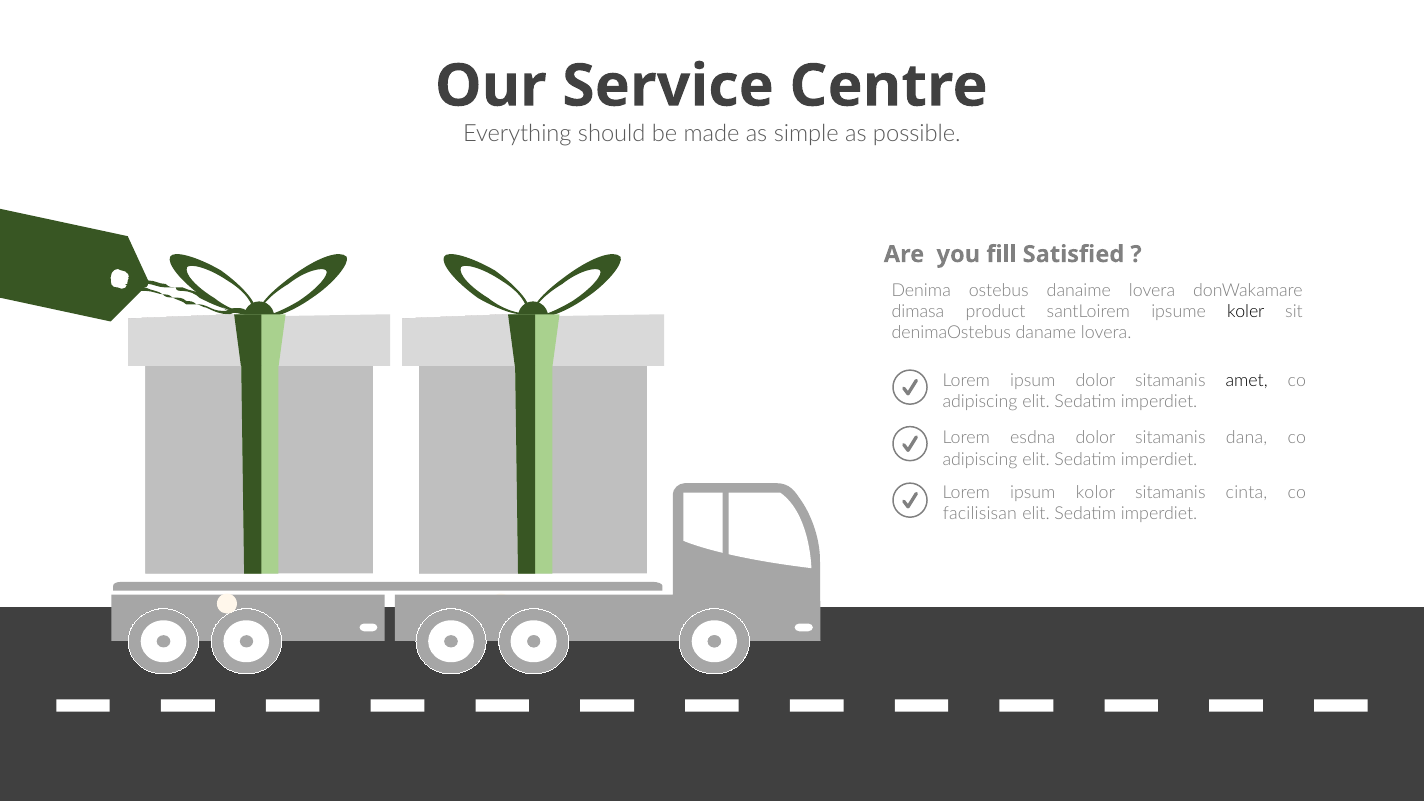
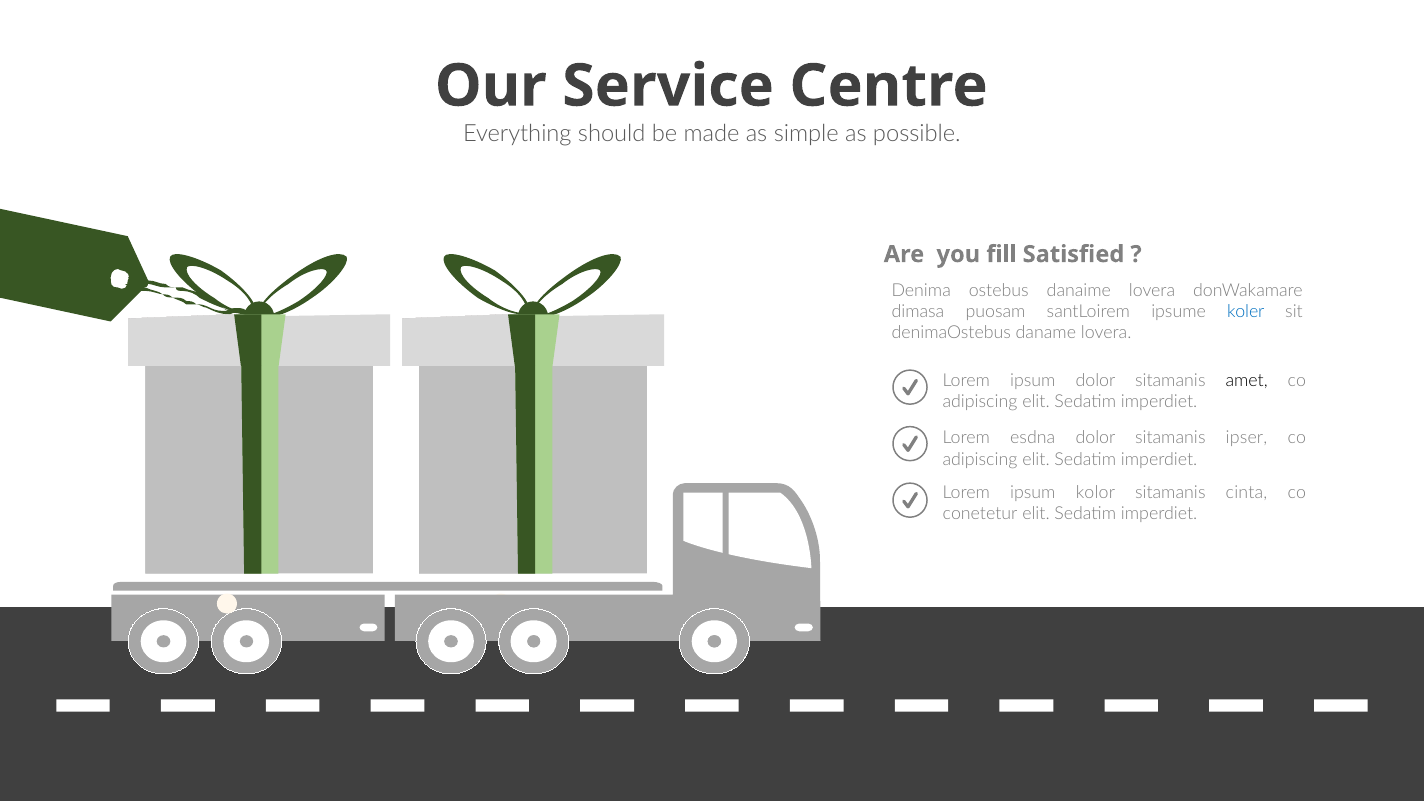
product: product -> puosam (996, 312)
koler colour: black -> blue (1246, 312)
dana: dana -> ipser (1247, 438)
facilisisan: facilisisan -> conetetur (980, 514)
